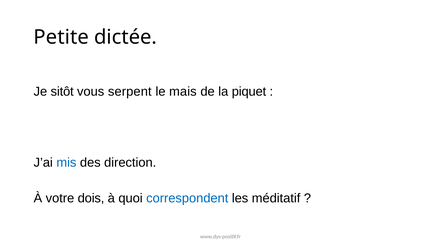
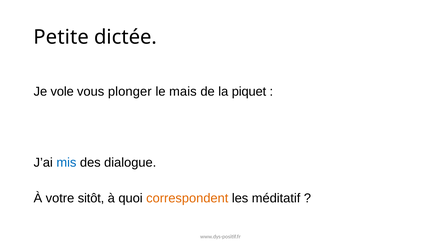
sitôt: sitôt -> vole (62, 92)
serpent: serpent -> plonger (130, 92)
direction: direction -> dialogue (130, 163)
dois: dois -> sitôt (91, 198)
correspondent colour: blue -> orange (187, 198)
